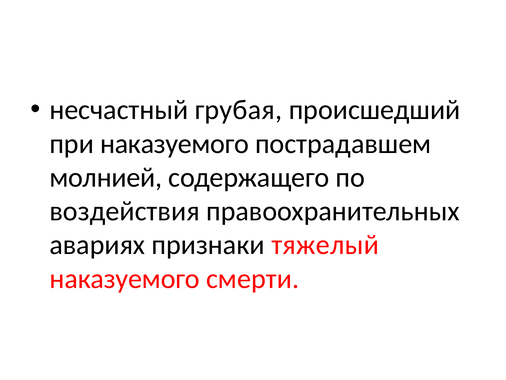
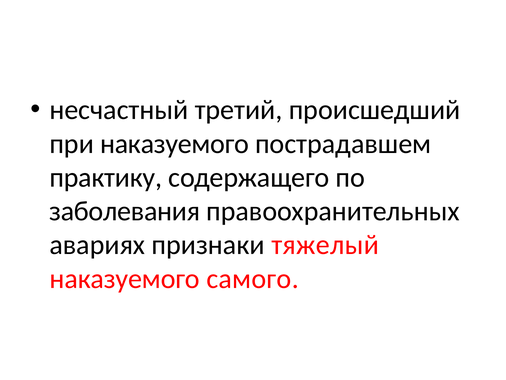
грубая: грубая -> третий (239, 110)
молнией: молнией -> практику (106, 177)
воздействия: воздействия -> заболевания (125, 211)
смерти: смерти -> самого (253, 278)
